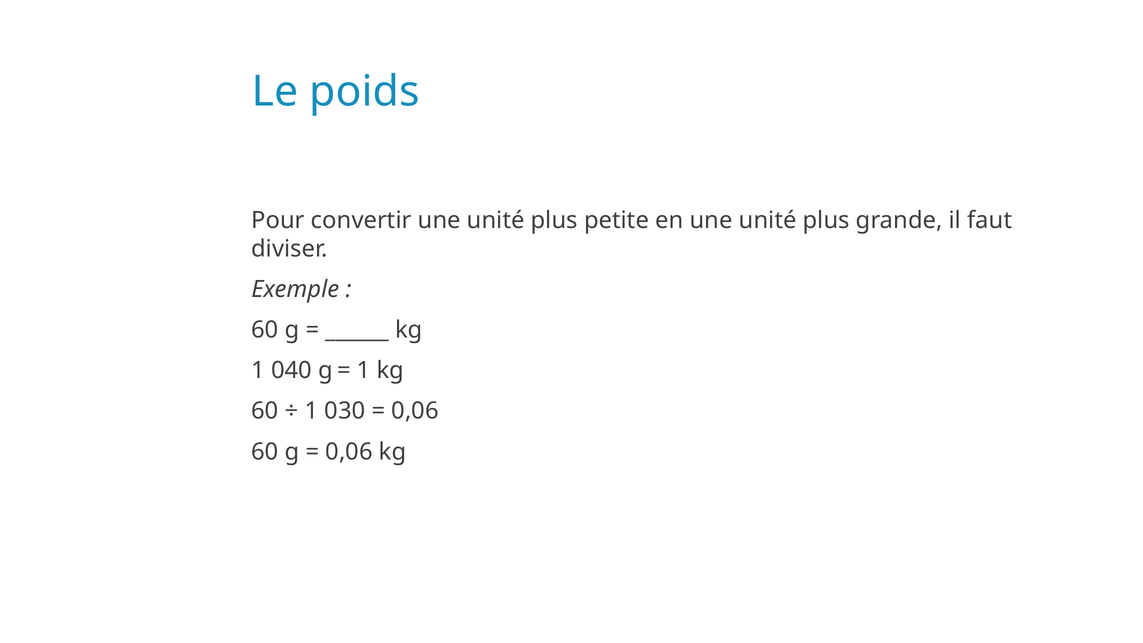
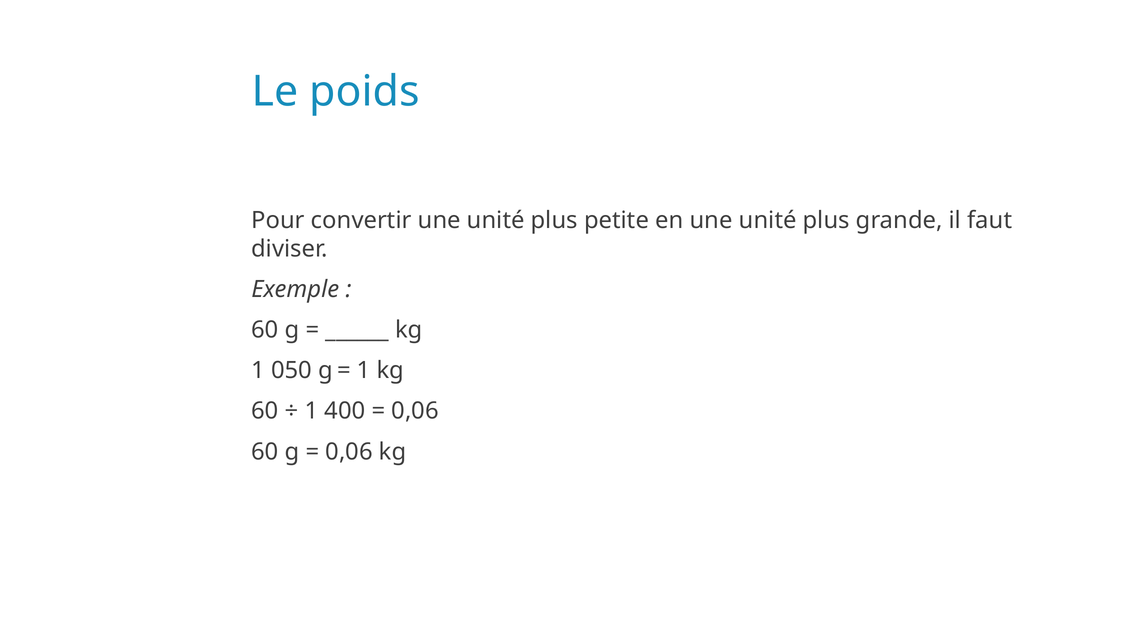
040: 040 -> 050 (291, 371)
030: 030 -> 400 (345, 411)
